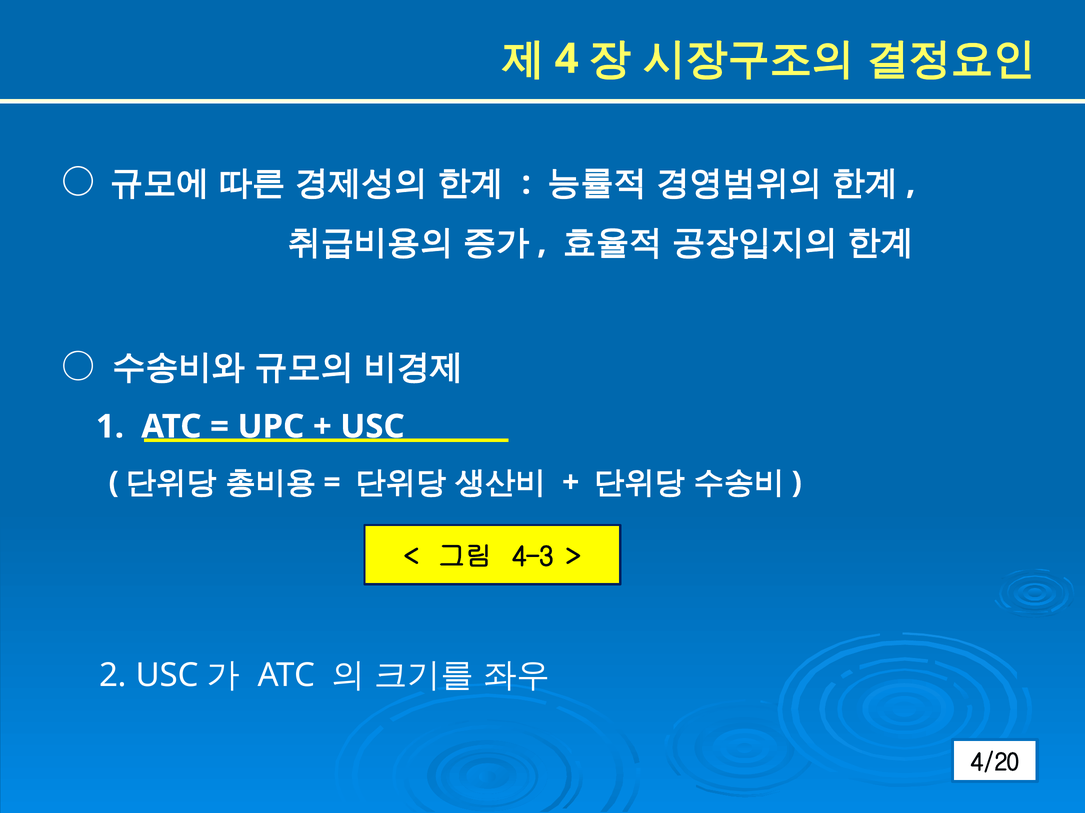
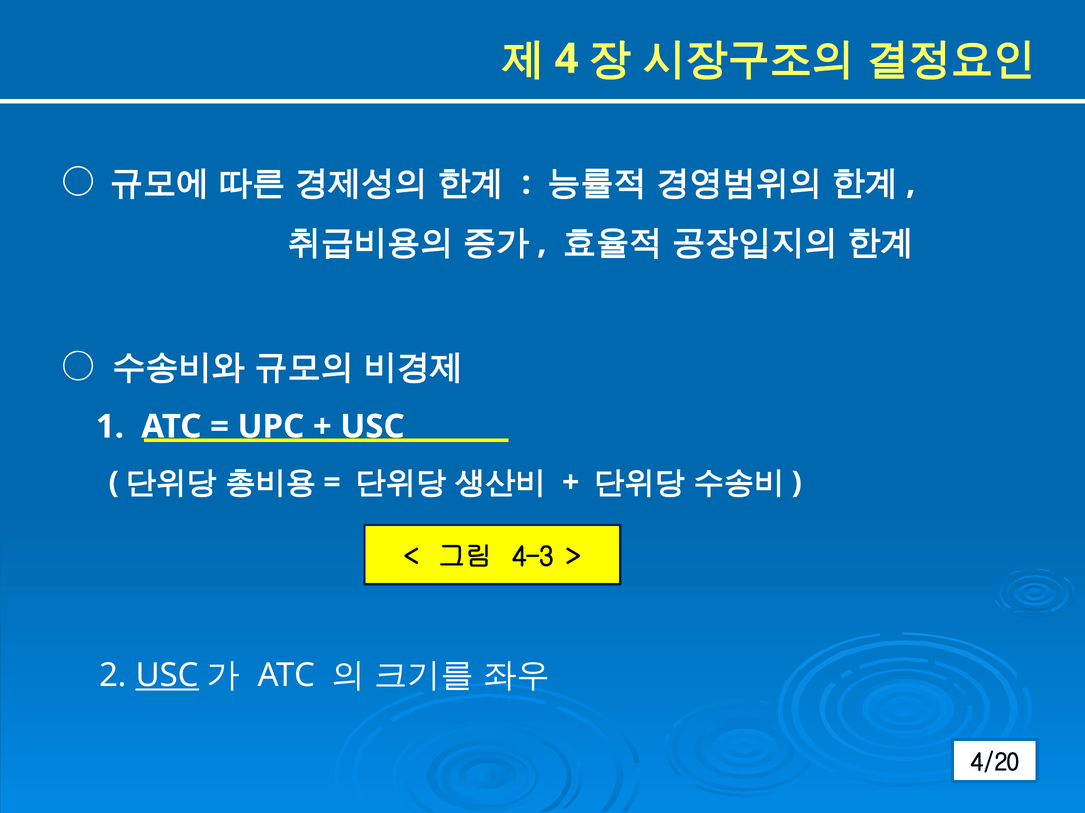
USC underline: none -> present (167, 676)
